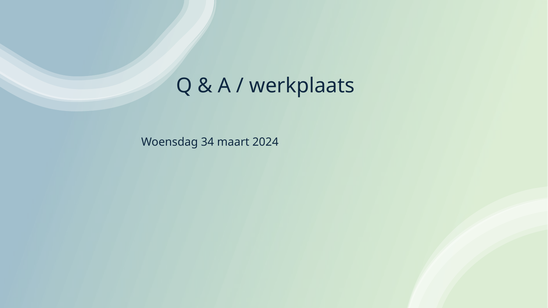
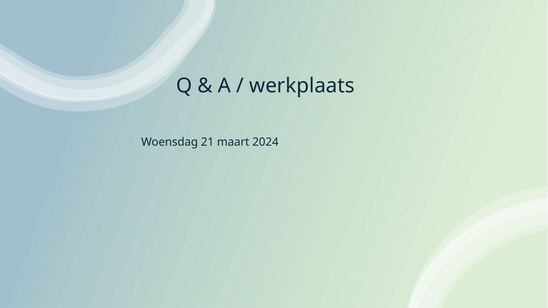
34: 34 -> 21 (207, 142)
